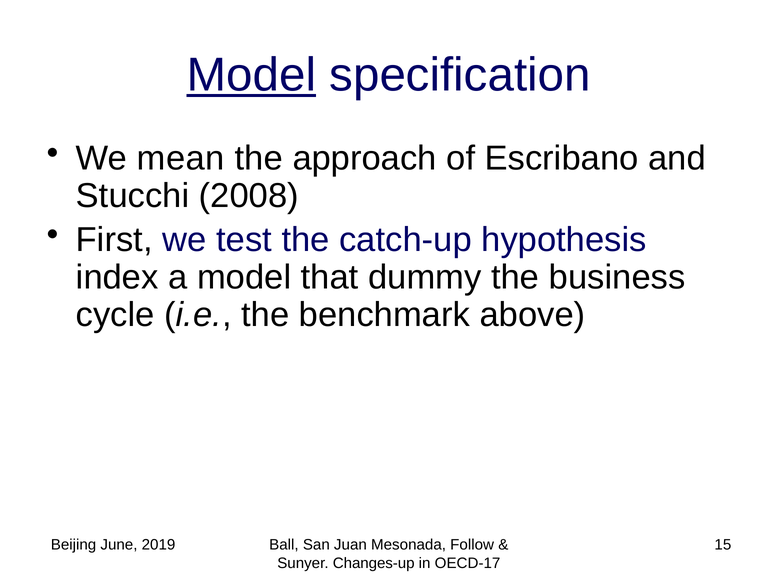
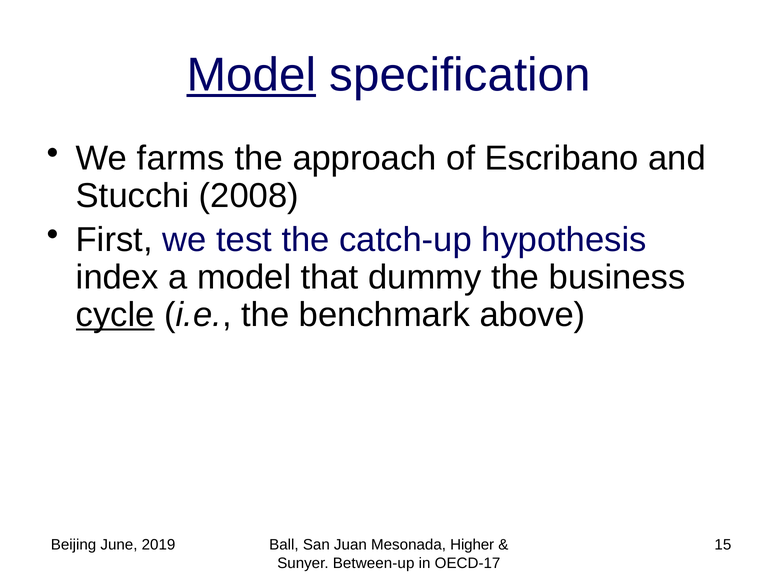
mean: mean -> farms (181, 159)
cycle underline: none -> present (115, 315)
Follow: Follow -> Higher (472, 545)
Changes-up: Changes-up -> Between-up (374, 564)
